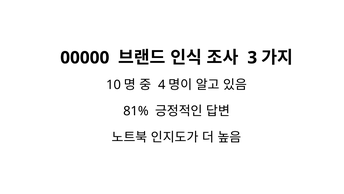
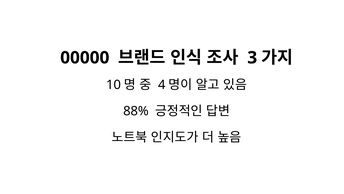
81%: 81% -> 88% (136, 111)
